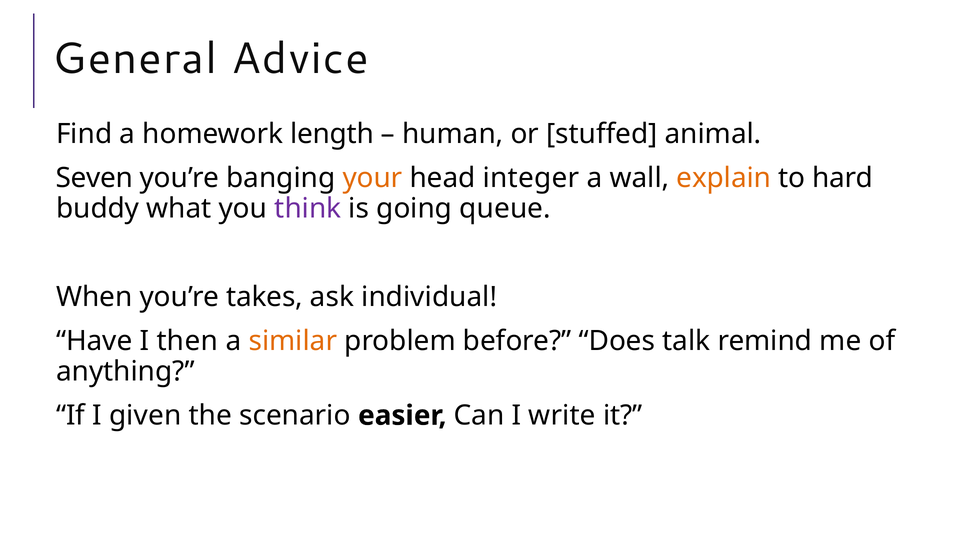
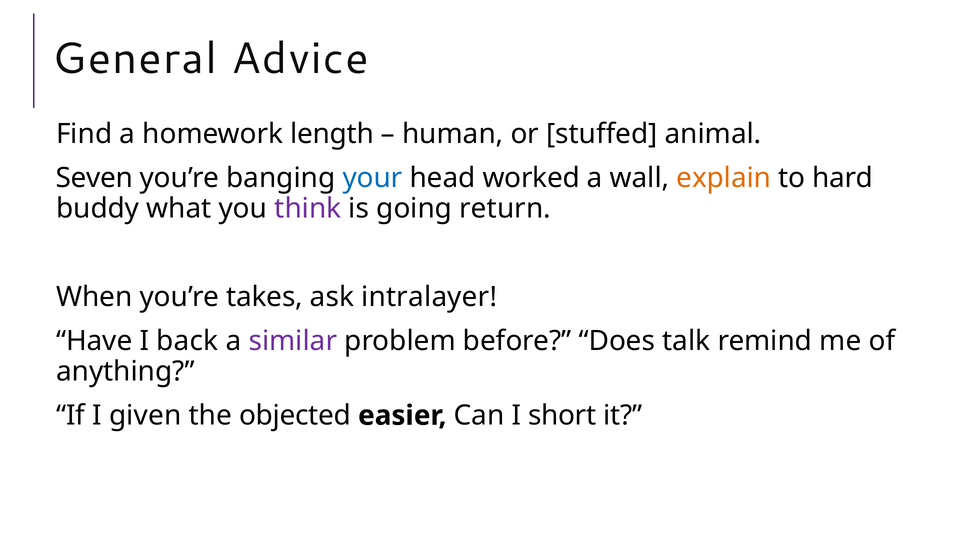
your colour: orange -> blue (372, 178)
integer: integer -> worked (531, 178)
queue: queue -> return (505, 208)
individual: individual -> intralayer (429, 297)
then: then -> back (187, 341)
similar colour: orange -> purple (293, 341)
scenario: scenario -> objected (295, 416)
write: write -> short (562, 416)
